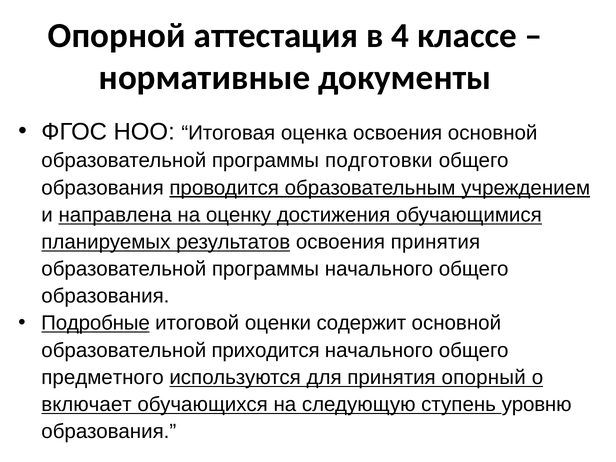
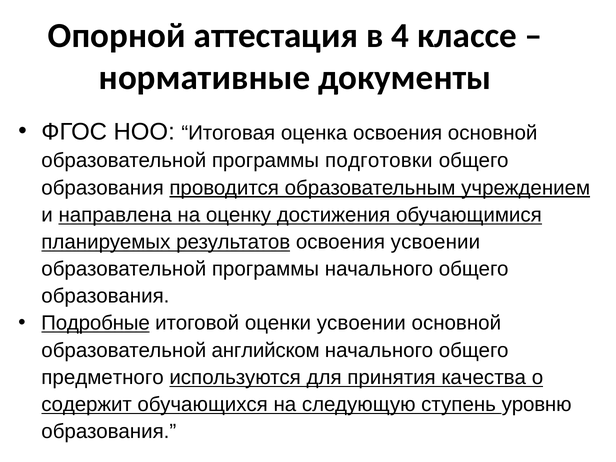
освоения принятия: принятия -> усвоении (435, 242)
оценки содержит: содержит -> усвоении (361, 323)
приходится: приходится -> английском (266, 350)
опорный: опорный -> качества (484, 377)
включает: включает -> содержит (87, 404)
